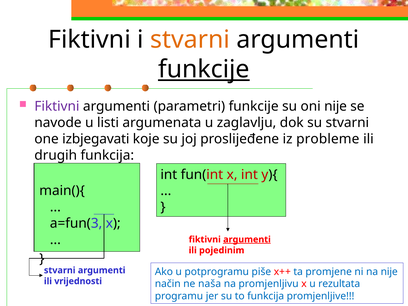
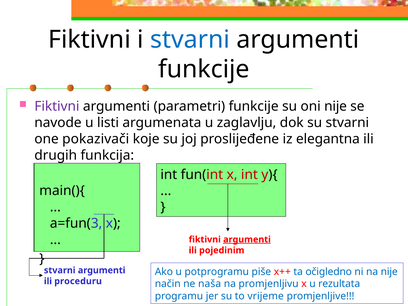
stvarni colour: orange -> blue (190, 39)
funkcije underline: present -> none (204, 69)
izbjegavati: izbjegavati -> pokazivači (96, 139)
probleme: probleme -> elegantna (328, 139)
promjene: promjene -> očigledno (329, 272)
vrijednosti: vrijednosti -> proceduru (78, 281)
to funkcija: funkcija -> vrijeme (266, 296)
